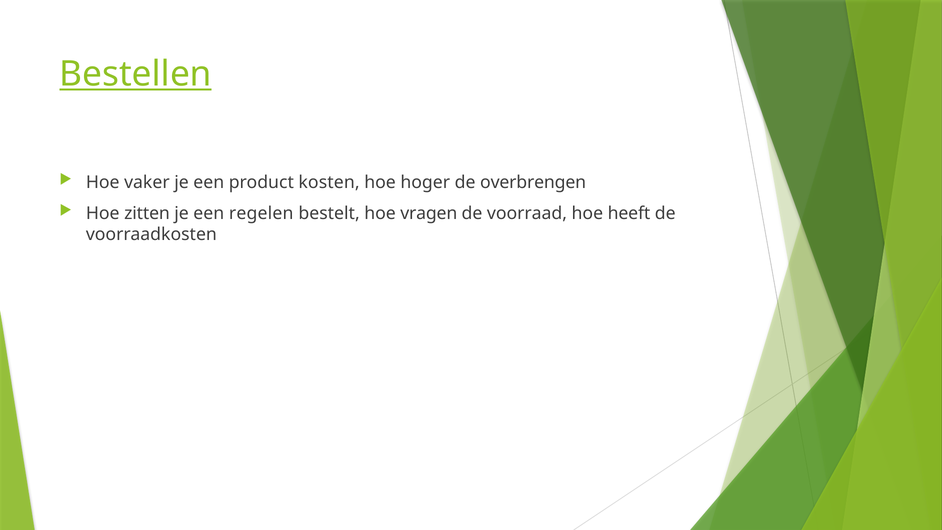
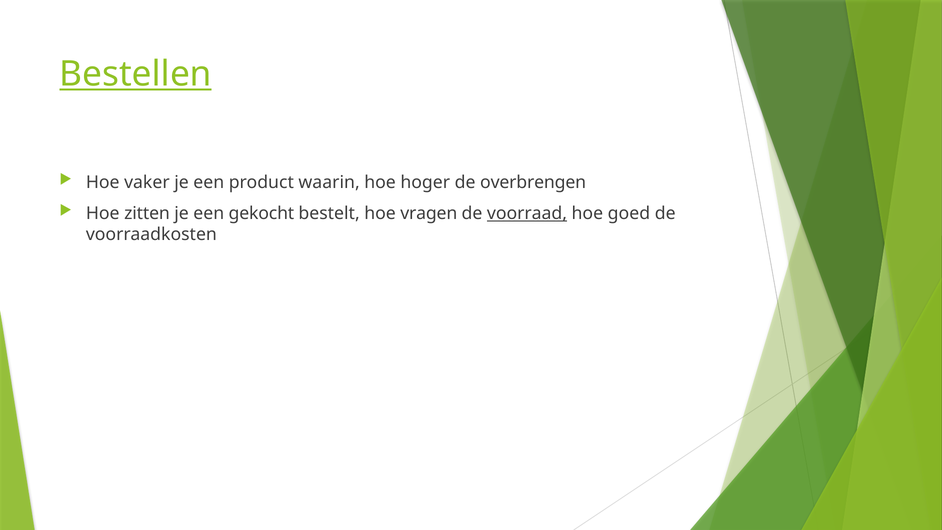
kosten: kosten -> waarin (329, 182)
regelen: regelen -> gekocht (261, 213)
voorraad underline: none -> present (527, 213)
heeft: heeft -> goed (629, 213)
